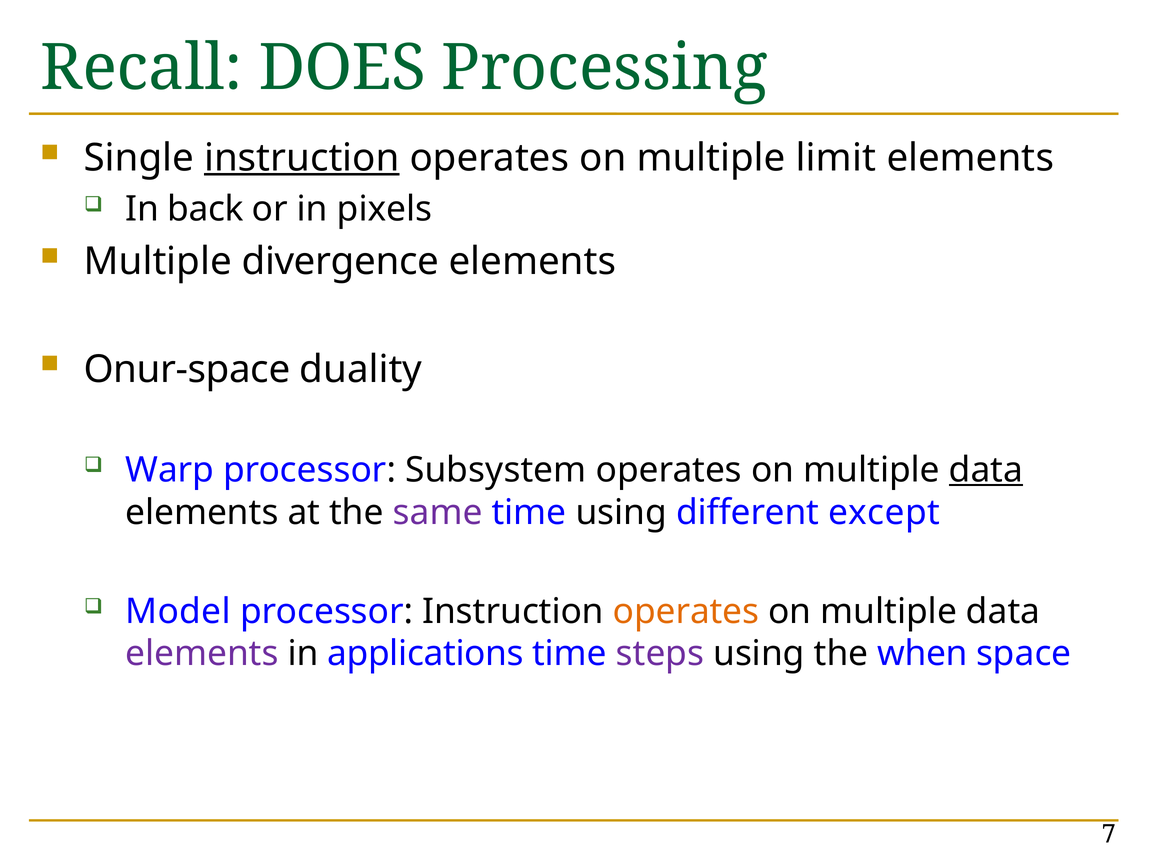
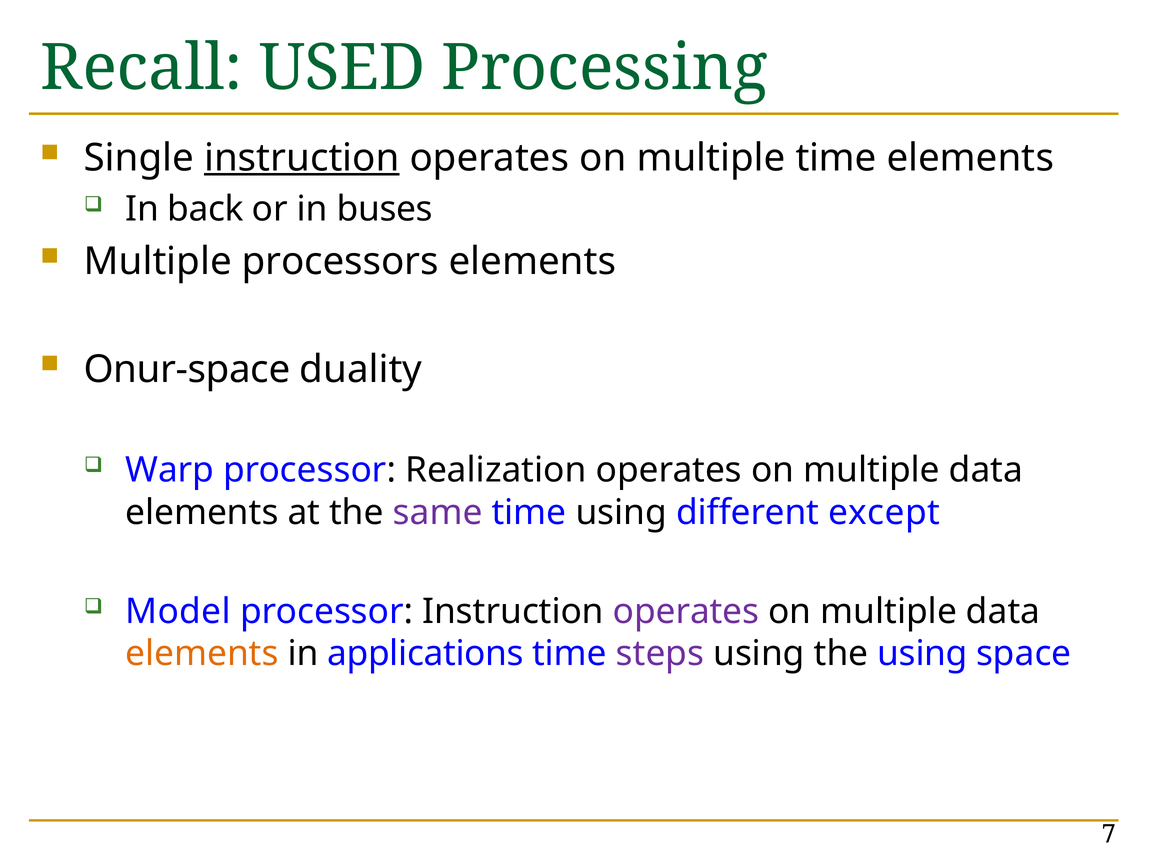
DOES: DOES -> USED (342, 68)
multiple limit: limit -> time (836, 158)
pixels: pixels -> buses (385, 209)
divergence: divergence -> processors (340, 261)
Subsystem: Subsystem -> Realization (496, 470)
data underline: present -> none (986, 470)
operates colour: orange -> purple (686, 611)
elements colour: purple -> orange (202, 654)
the when: when -> using (922, 654)
